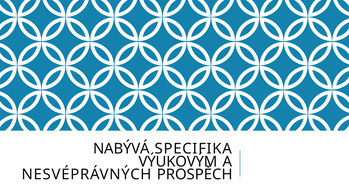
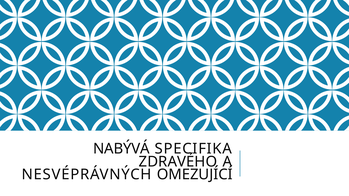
VÝUKOVÝM: VÝUKOVÝM -> ZDRAVÉHO (178, 162)
PROSPĚCH: PROSPĚCH -> OMEZUJÍCÍ (195, 175)
